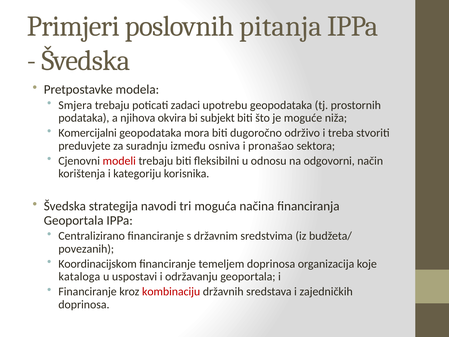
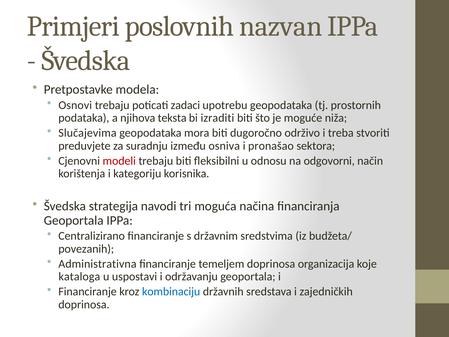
pitanja: pitanja -> nazvan (281, 26)
Smjera: Smjera -> Osnovi (75, 105)
okvira: okvira -> teksta (172, 118)
subjekt: subjekt -> izraditi (217, 118)
Komercijalni: Komercijalni -> Slučajevima (87, 133)
Koordinacijskom: Koordinacijskom -> Administrativna (97, 264)
kombinaciju colour: red -> blue (171, 291)
